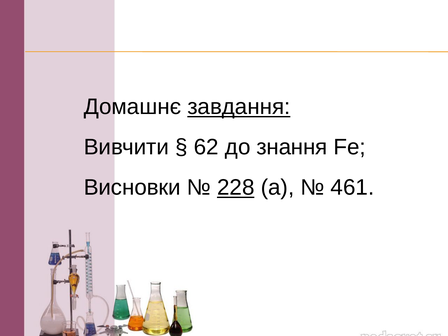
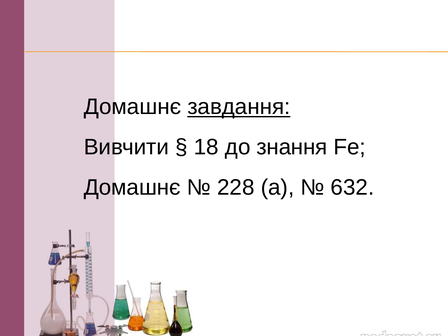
62: 62 -> 18 (206, 147)
Висновки: Висновки -> Домашнє (132, 188)
228 underline: present -> none (236, 188)
461: 461 -> 632 (352, 188)
